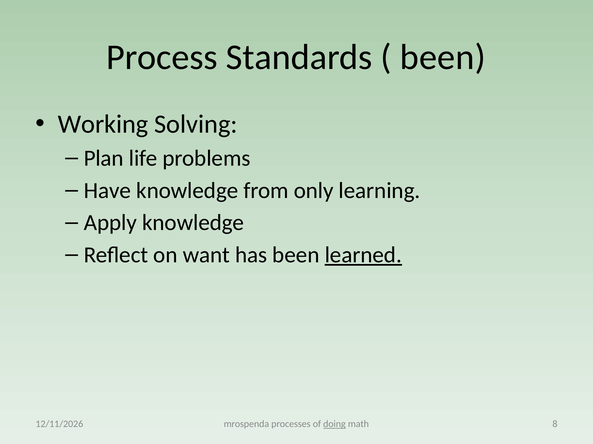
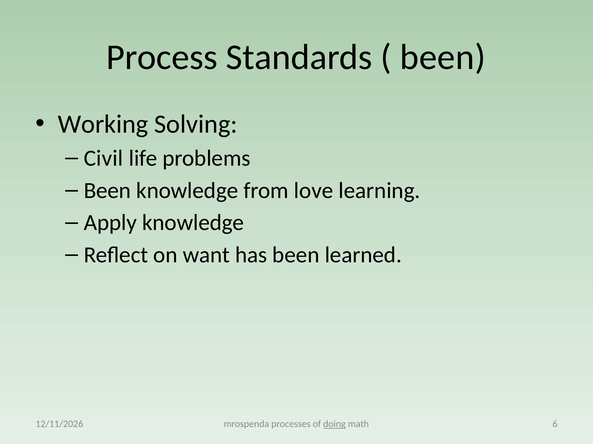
Plan: Plan -> Civil (104, 158)
Have: Have -> Been (107, 191)
only: only -> love (314, 191)
learned underline: present -> none (363, 255)
8: 8 -> 6 (555, 425)
